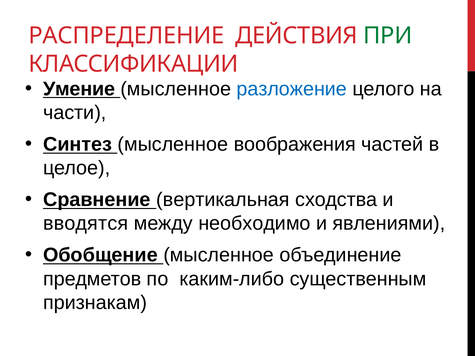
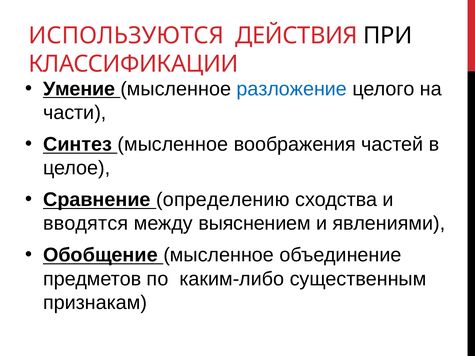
РАСПРЕДЕЛЕНИЕ: РАСПРЕДЕЛЕНИЕ -> ИСПОЛЬЗУЮТСЯ (126, 36)
ПРИ colour: green -> black (388, 36)
вертикальная: вертикальная -> определению (223, 200)
необходимо: необходимо -> выяснением (255, 224)
